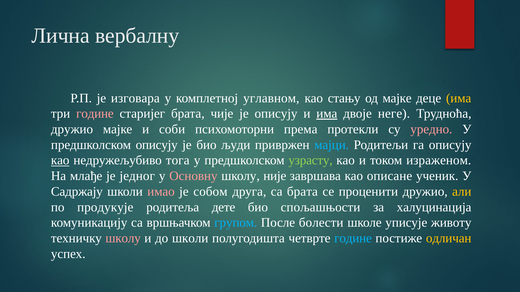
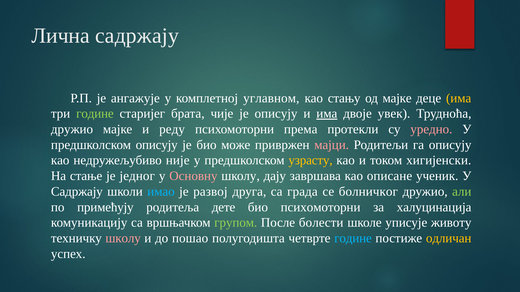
Лична вербалну: вербалну -> садржају (137, 36)
изговара: изговара -> ангажује (135, 98)
године colour: pink -> light green (95, 114)
неге: неге -> увек (394, 114)
соби: соби -> реду (172, 129)
људи: људи -> може (236, 145)
мајци colour: light blue -> pink (332, 145)
као underline: present -> none (60, 161)
тога: тога -> није (178, 161)
узрасту colour: light green -> yellow (311, 161)
израженом: израженом -> хигијенски (439, 161)
млађе: млађе -> стање (86, 176)
није: није -> дају (275, 176)
имао colour: pink -> light blue (161, 192)
собом: собом -> развој (210, 192)
са брата: брата -> града (302, 192)
проценити: проценити -> болничког (368, 192)
али colour: yellow -> light green (462, 192)
продукује: продукује -> примећују (105, 207)
био спољашњости: спољашњости -> психомоторни (321, 207)
групом colour: light blue -> light green (236, 223)
до школи: школи -> пошао (190, 239)
